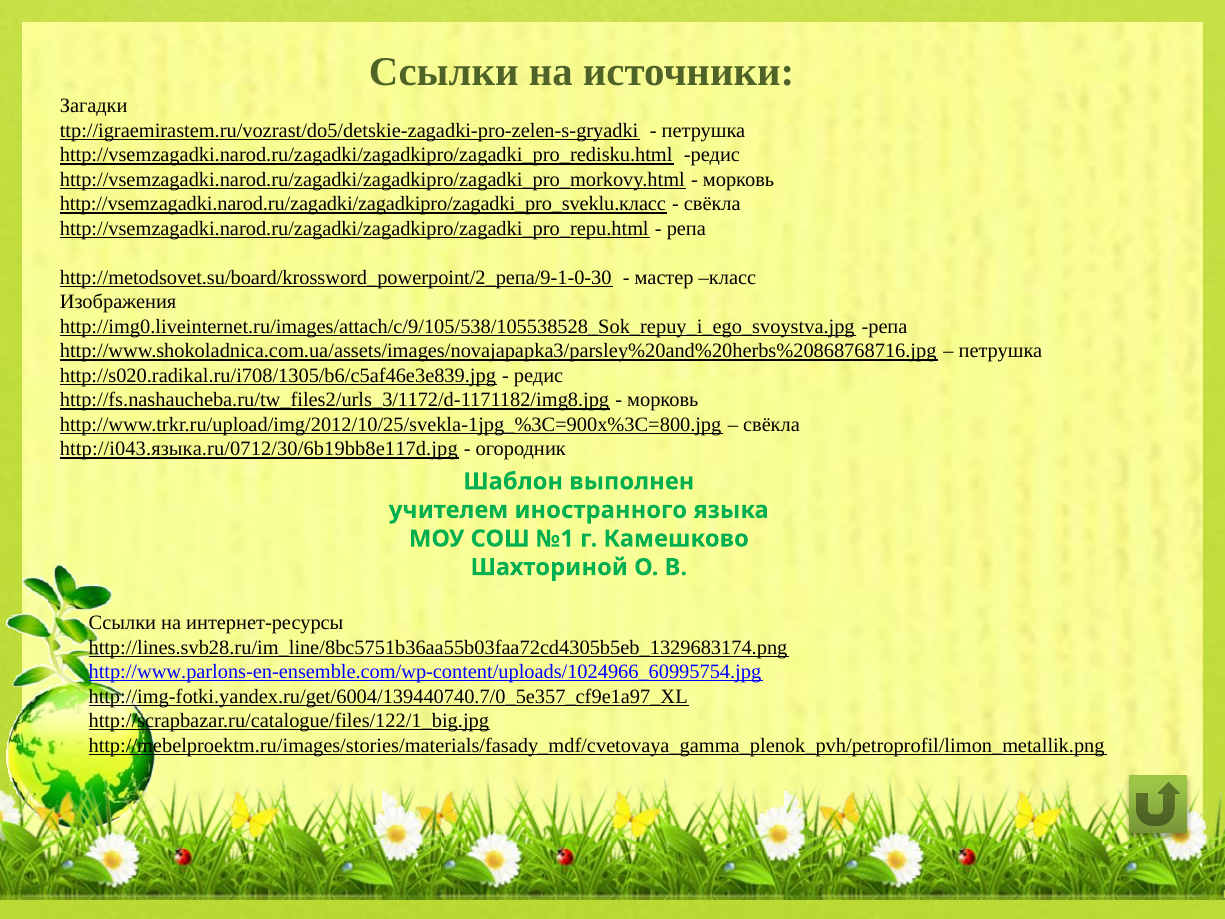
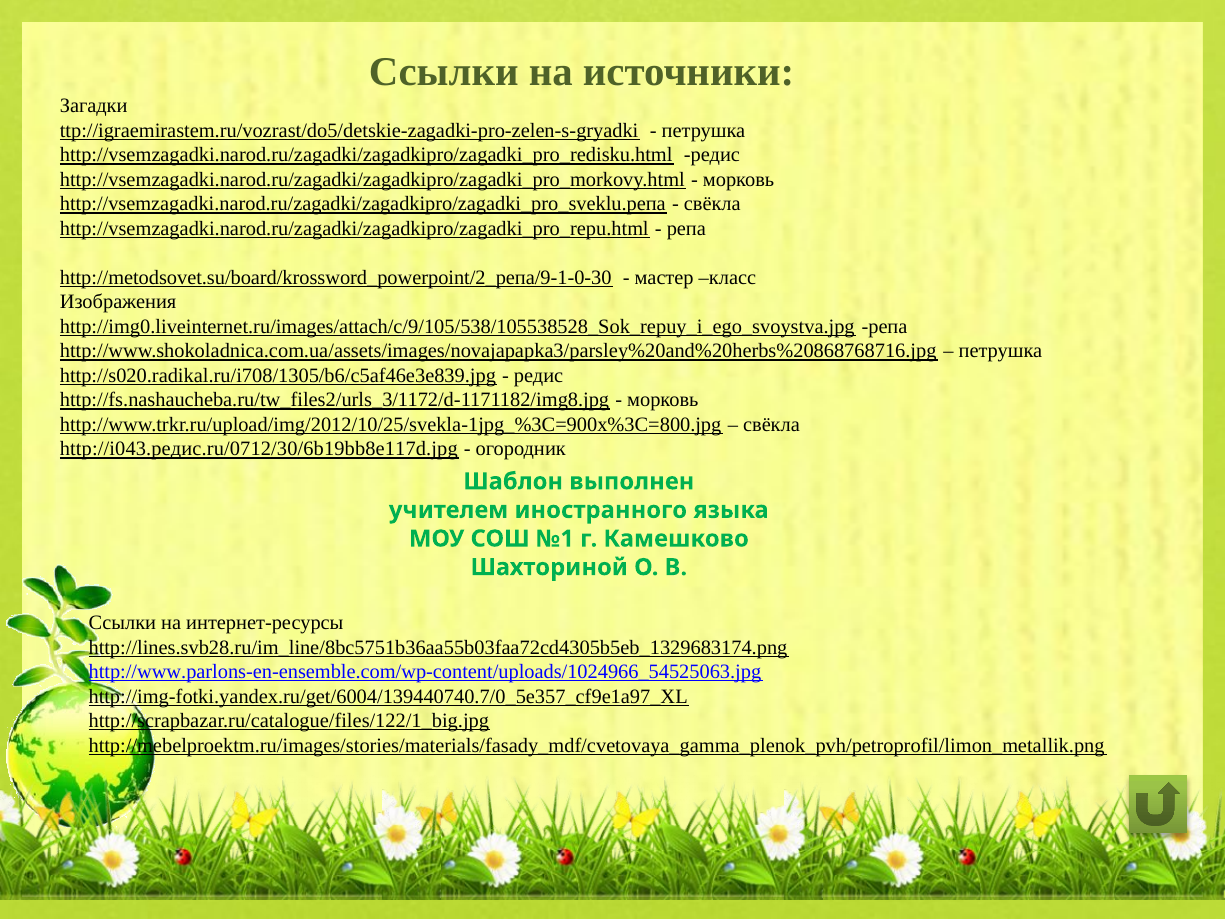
http://vsemzagadki.narod.ru/zagadki/zagadkipro/zagadki_pro_sveklu.класс: http://vsemzagadki.narod.ru/zagadki/zagadkipro/zagadki_pro_sveklu.класс -> http://vsemzagadki.narod.ru/zagadki/zagadkipro/zagadki_pro_sveklu.репа (363, 204)
http://i043.языка.ru/0712/30/6b19bb8e117d.jpg: http://i043.языка.ru/0712/30/6b19bb8e117d.jpg -> http://i043.редис.ru/0712/30/6b19bb8e117d.jpg (259, 449)
http://www.parlons-en-ensemble.com/wp-content/uploads/1024966_60995754.jpg: http://www.parlons-en-ensemble.com/wp-content/uploads/1024966_60995754.jpg -> http://www.parlons-en-ensemble.com/wp-content/uploads/1024966_54525063.jpg (425, 672)
